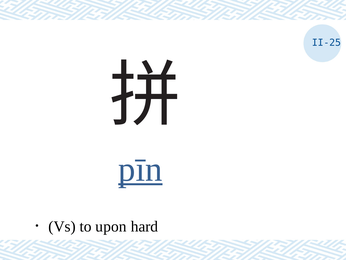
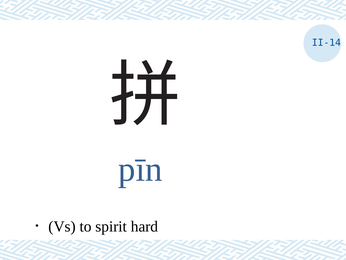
II-25: II-25 -> II-14 (326, 43)
pīn underline: present -> none (140, 169)
upon: upon -> spirit (111, 226)
